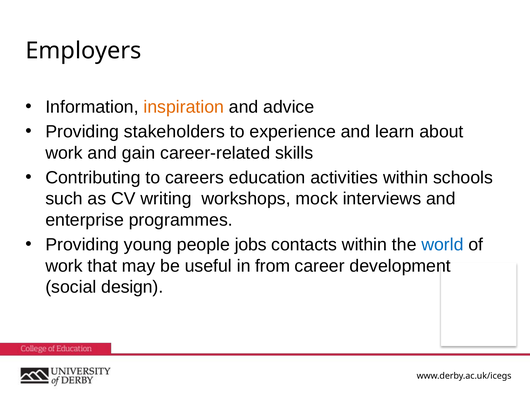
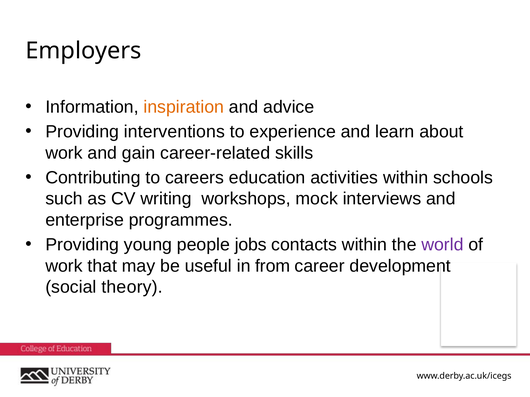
stakeholders: stakeholders -> interventions (174, 132)
world colour: blue -> purple (443, 245)
design: design -> theory (132, 287)
